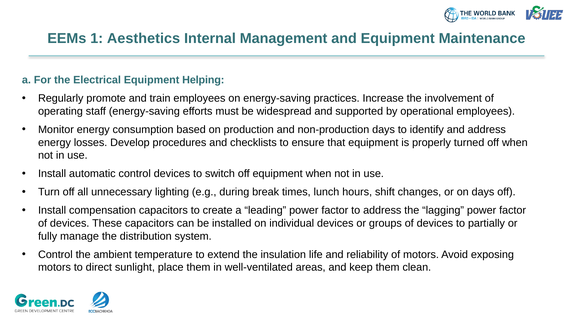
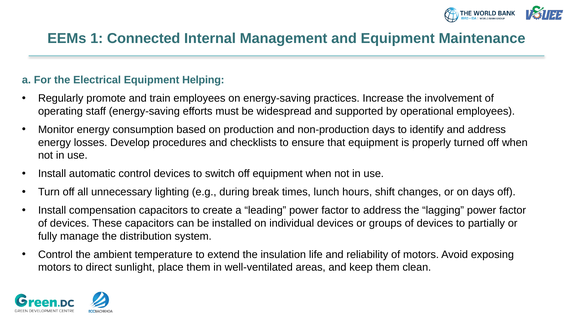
Aesthetics: Aesthetics -> Connected (144, 38)
